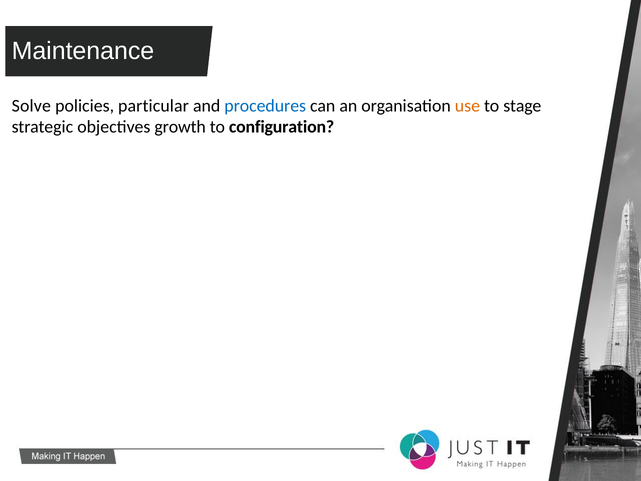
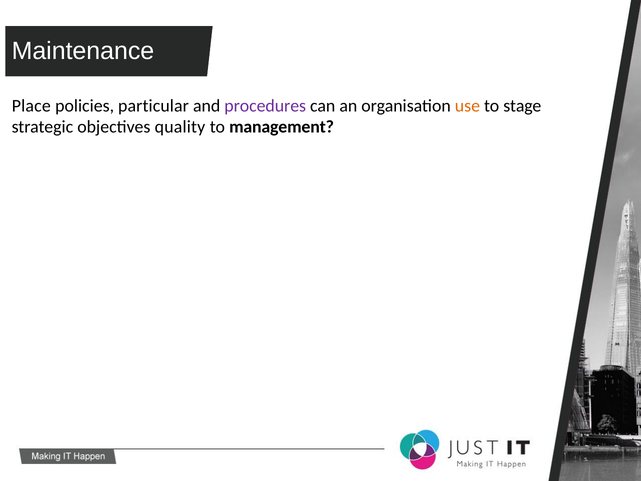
Solve: Solve -> Place (31, 106)
procedures colour: blue -> purple (265, 106)
growth: growth -> quality (180, 127)
configuration: configuration -> management (282, 127)
